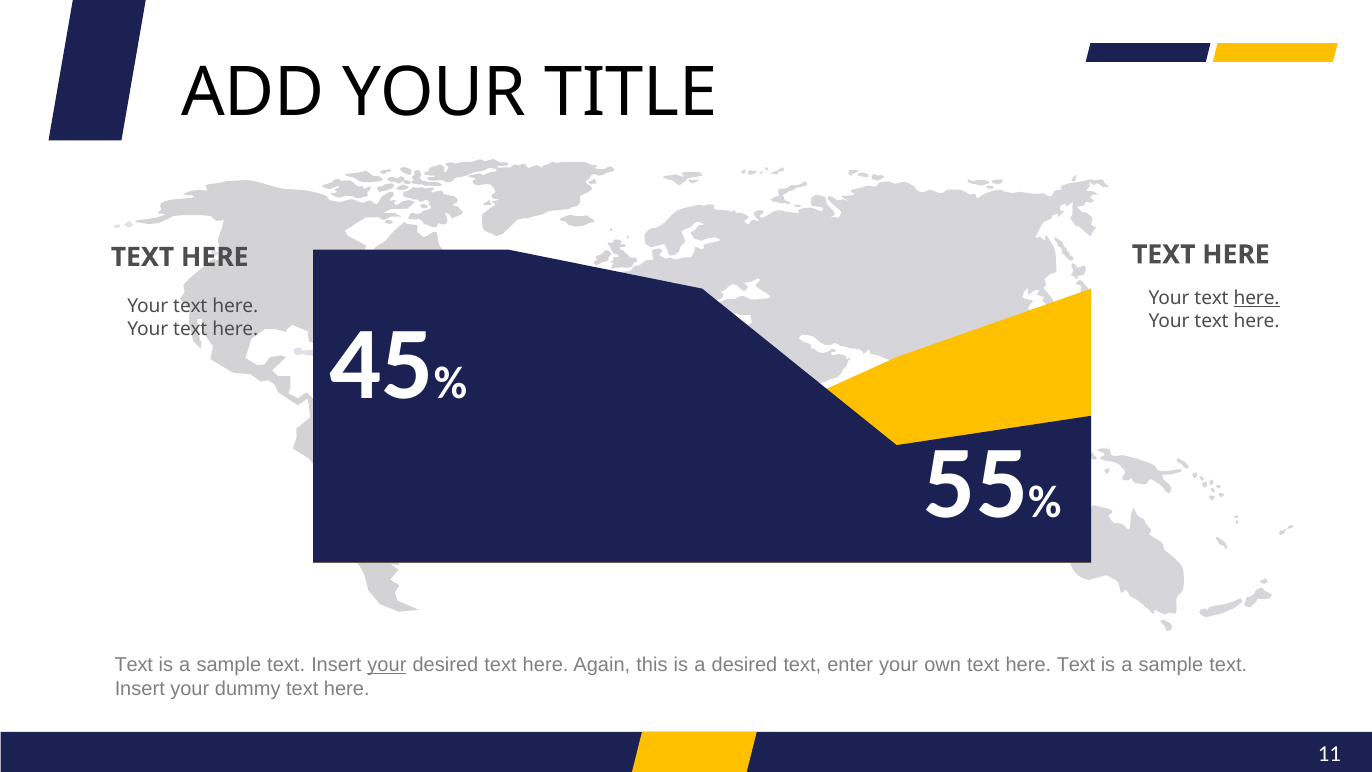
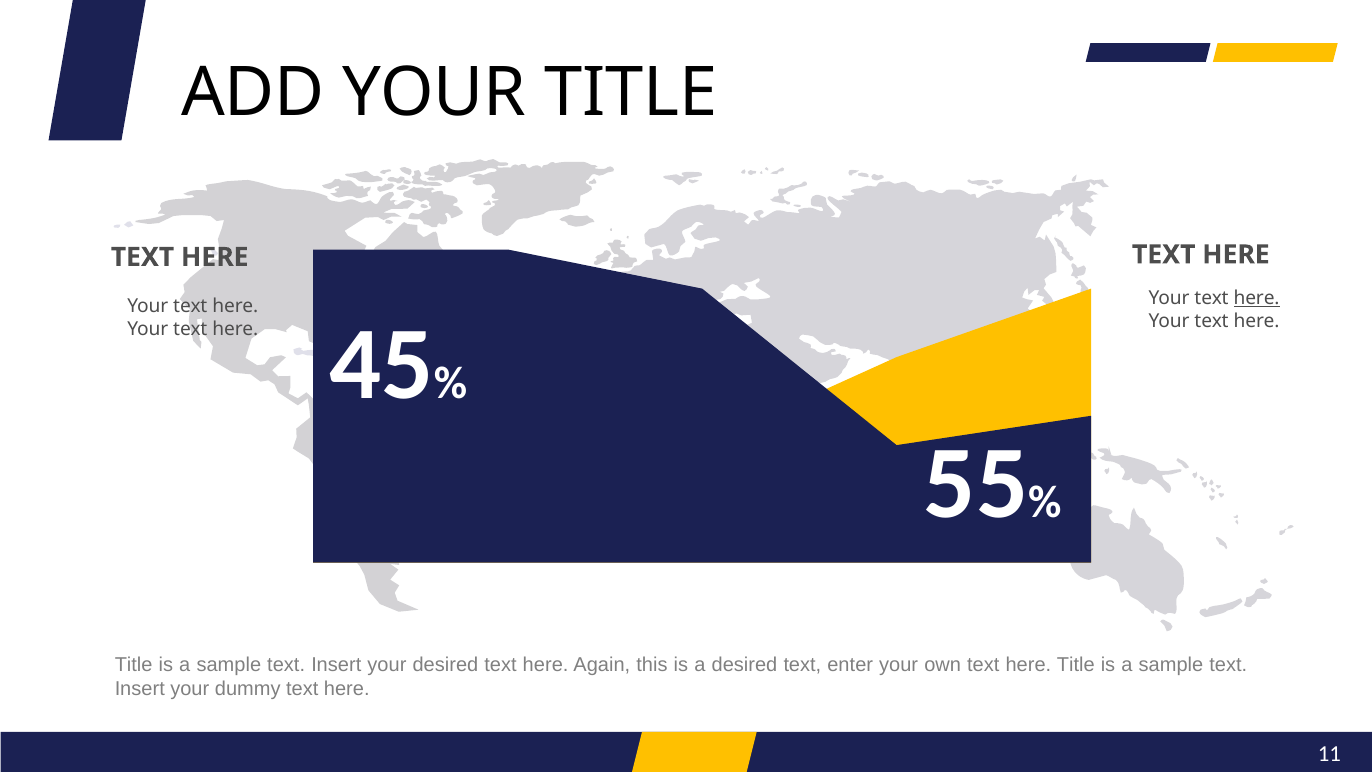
Text: Text -> Title (134, 664)
your underline: present -> none (387, 664)
own text here Text: Text -> Title (1076, 664)
